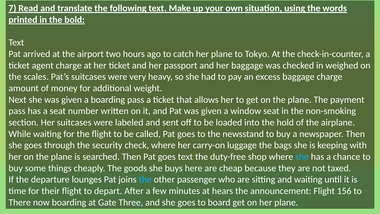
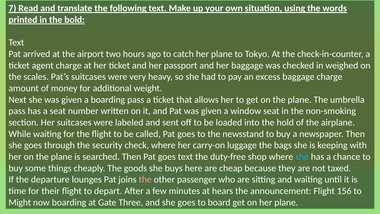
payment: payment -> umbrella (347, 100)
the colour: light blue -> pink (145, 179)
There: There -> Might (20, 202)
